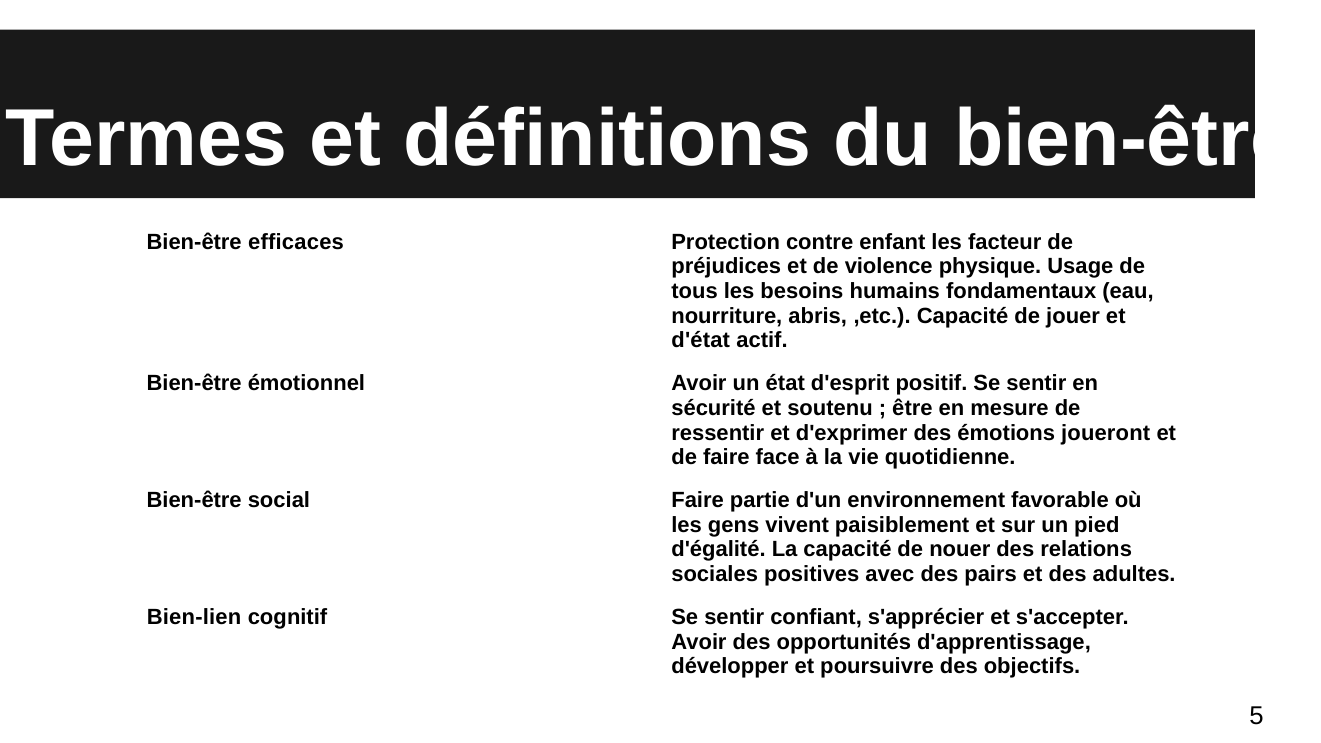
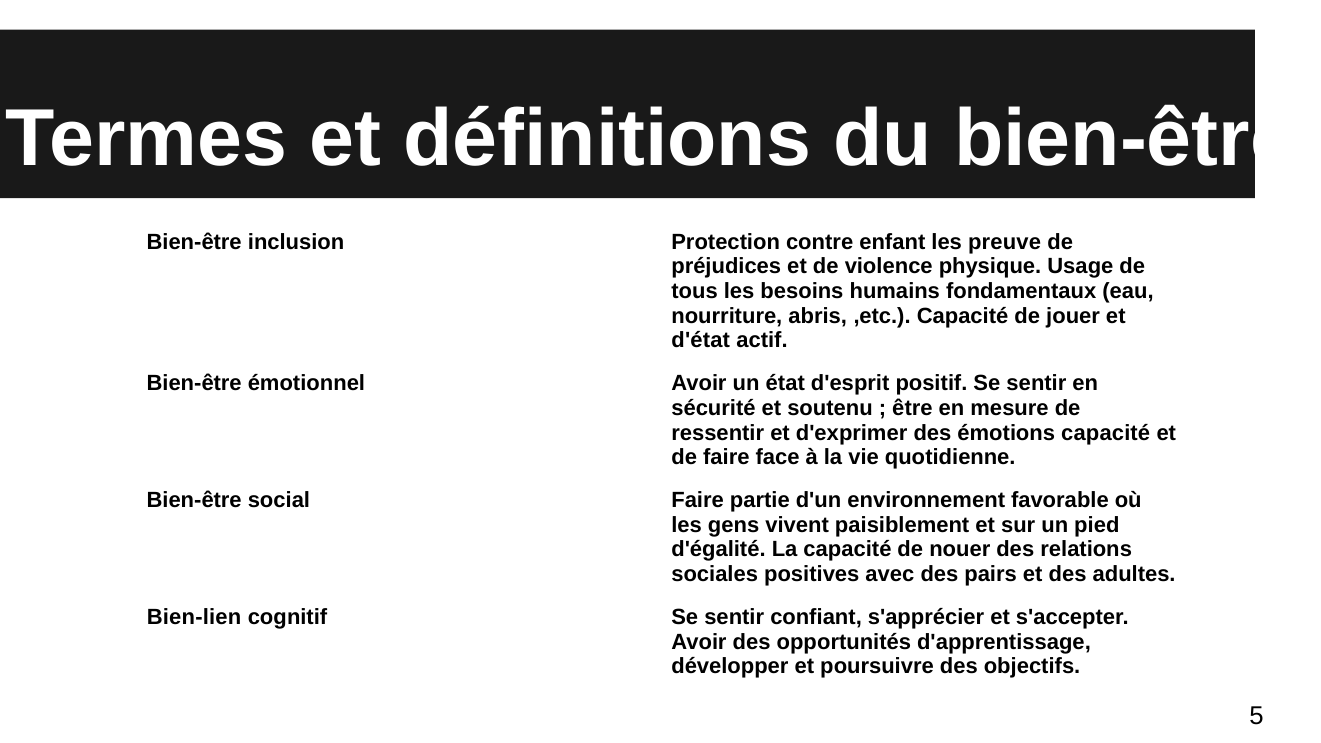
efficaces: efficaces -> inclusion (296, 242)
facteur: facteur -> preuve (1005, 242)
émotions joueront: joueront -> capacité (1106, 433)
